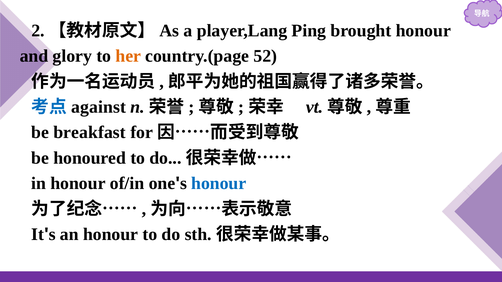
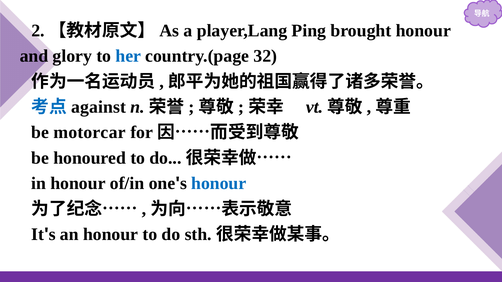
her colour: orange -> blue (128, 56)
52: 52 -> 32 (265, 56)
breakfast: breakfast -> motorcar (90, 133)
